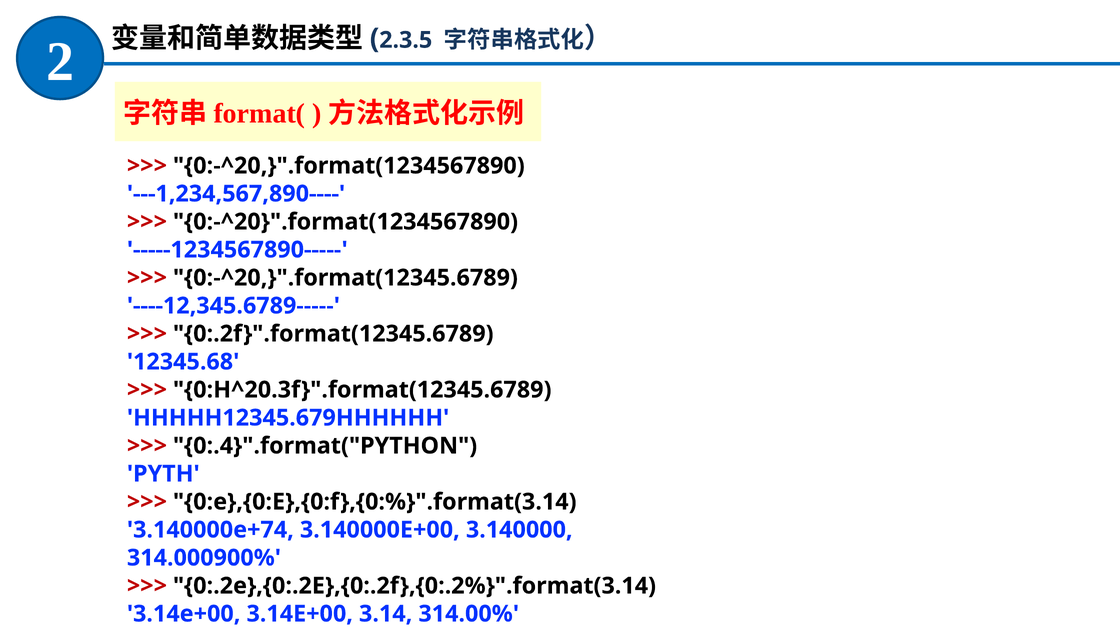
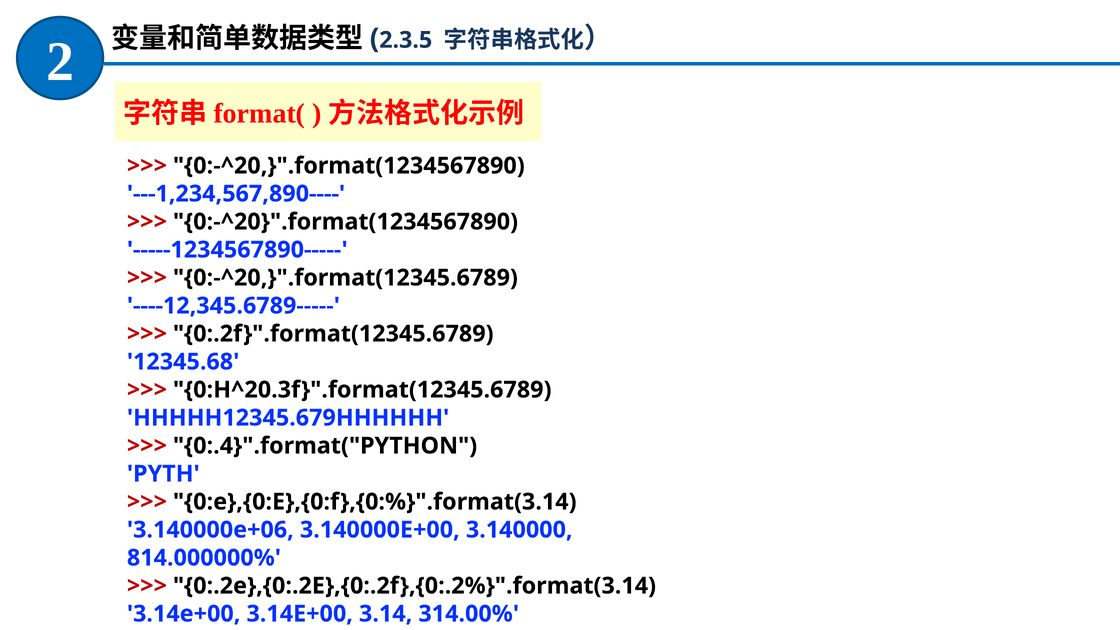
3.140000e+74: 3.140000e+74 -> 3.140000e+06 (210, 530)
314.000900%: 314.000900% -> 814.000000% (204, 558)
